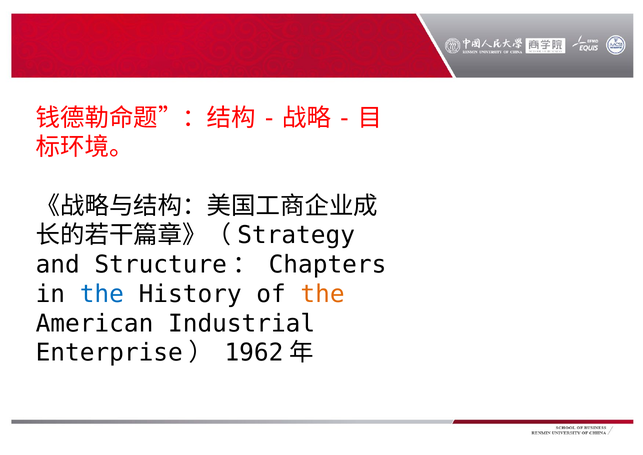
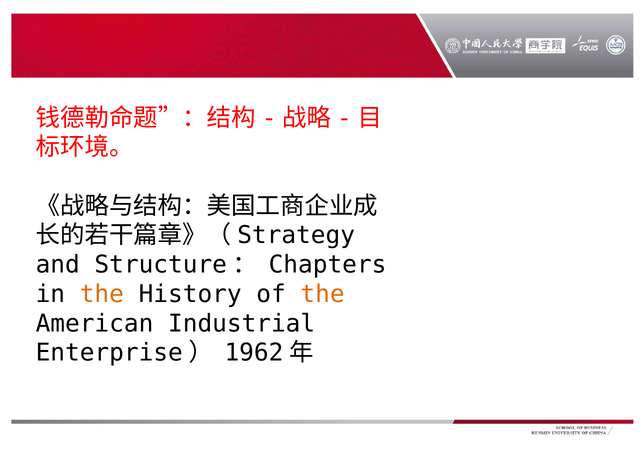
the colour: blue -> orange (102, 294)
